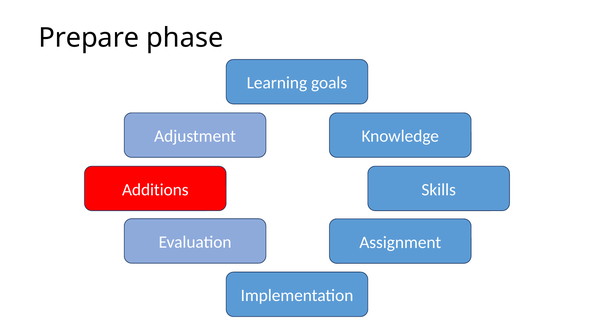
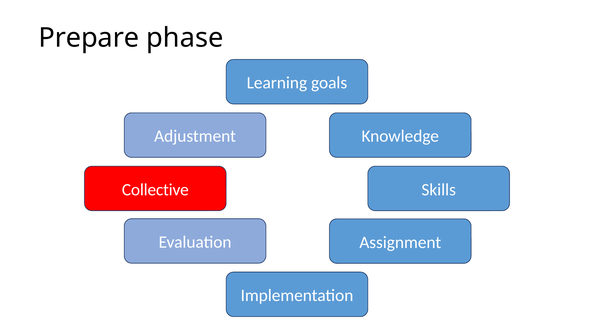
Additions: Additions -> Collective (155, 190)
